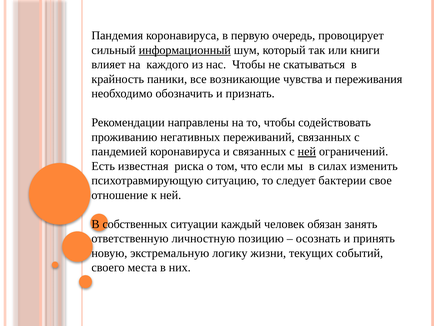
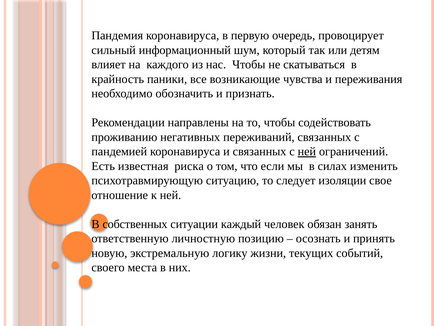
информационный underline: present -> none (185, 50)
книги: книги -> детям (365, 50)
бактерии: бактерии -> изоляции (342, 180)
